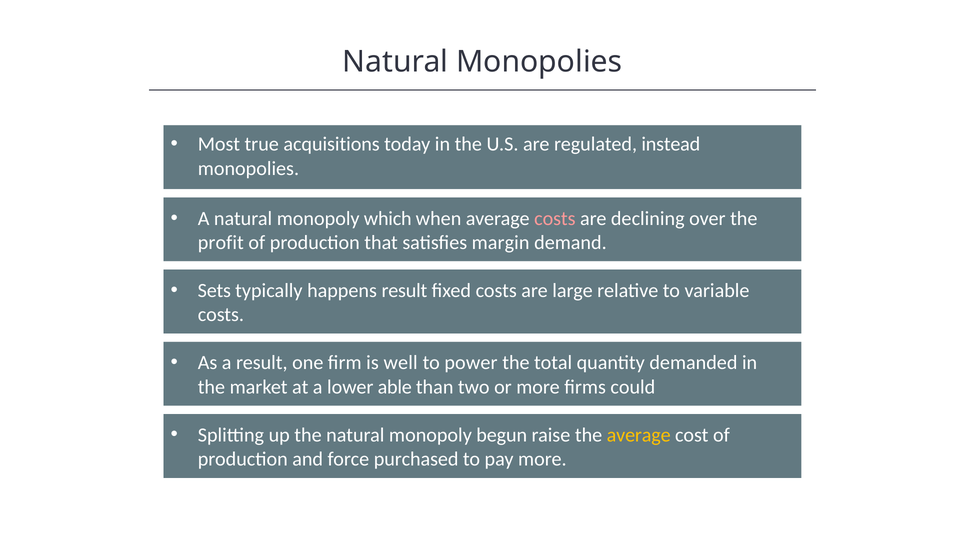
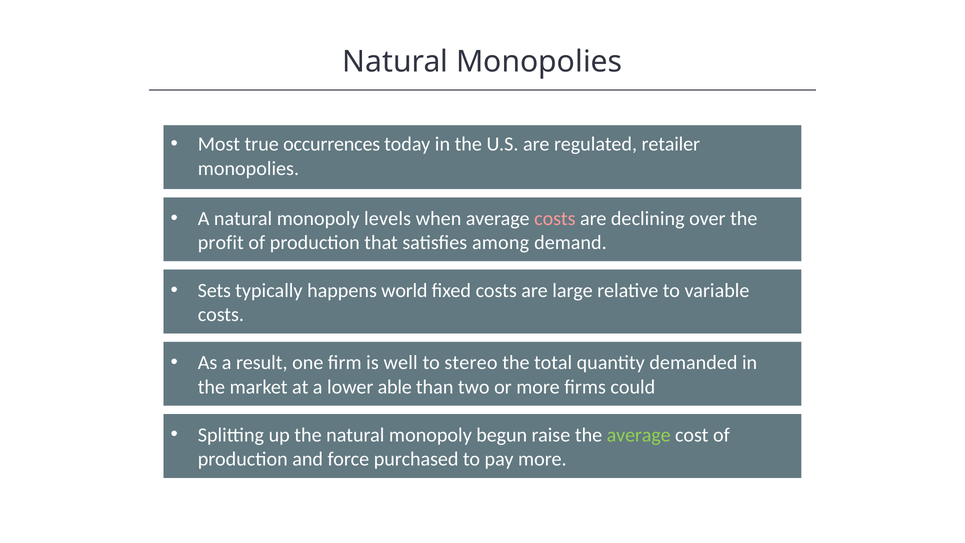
acquisitions: acquisitions -> occurrences (332, 144)
instead: instead -> retailer (671, 144)
which: which -> levels (388, 219)
margin: margin -> among (501, 243)
happens result: result -> world (404, 290)
power: power -> stereo (471, 363)
average colour: yellow -> light green (639, 435)
